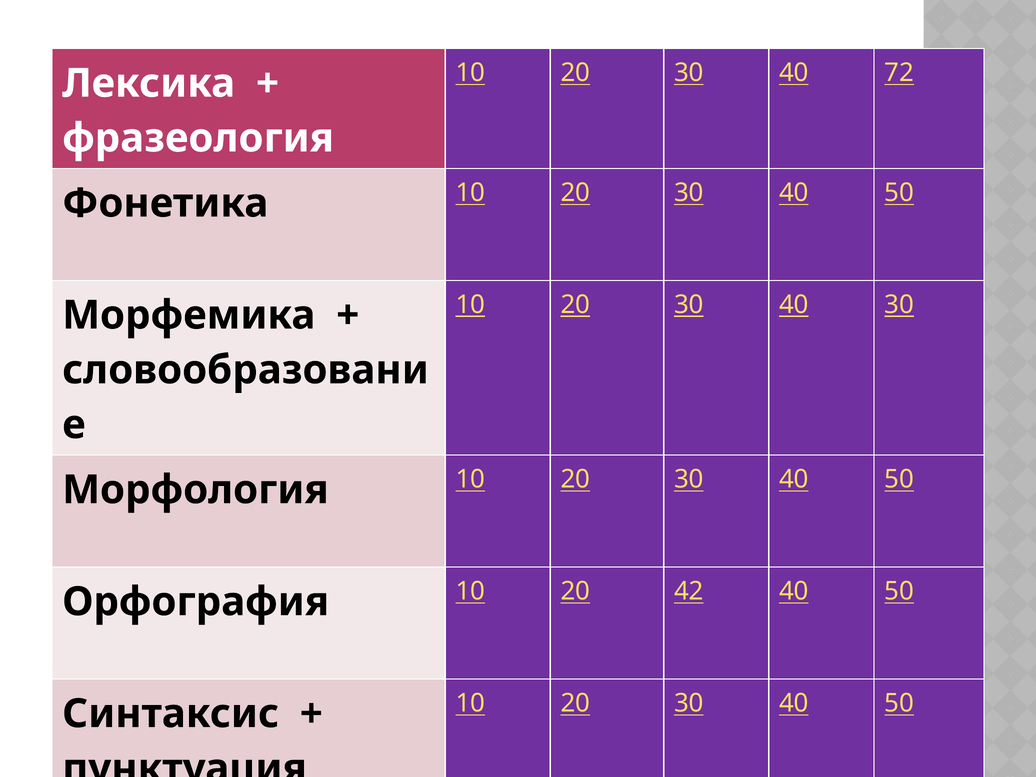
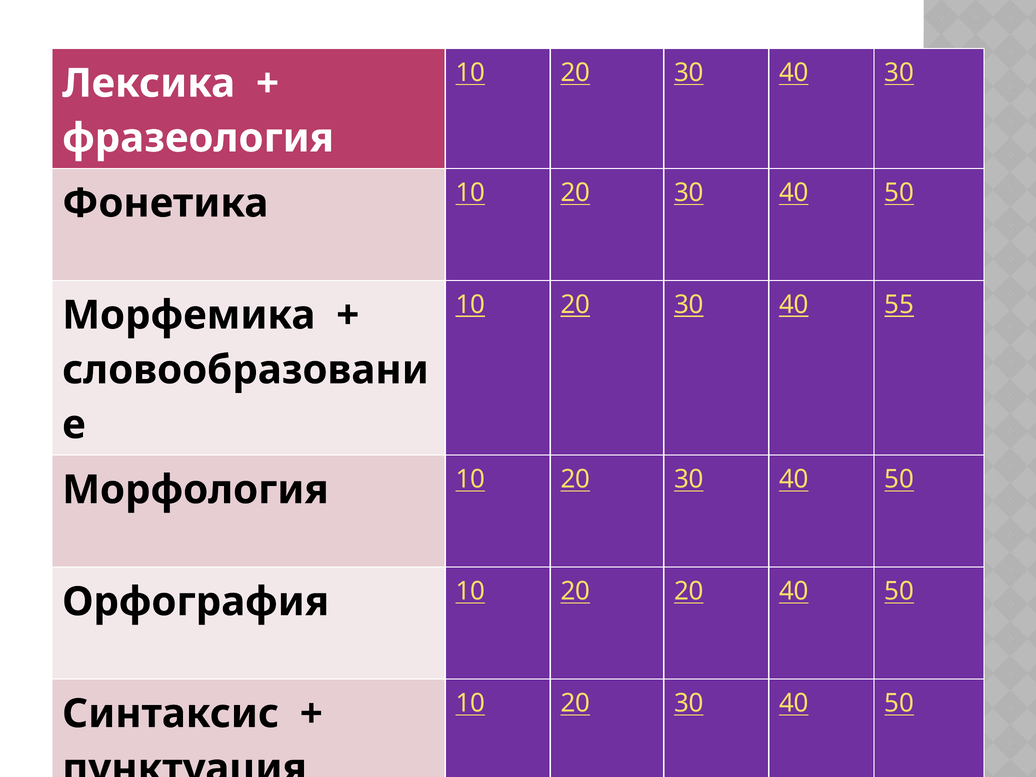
40 72: 72 -> 30 (899, 73)
40 30: 30 -> 55 (899, 305)
20 42: 42 -> 20 (689, 591)
